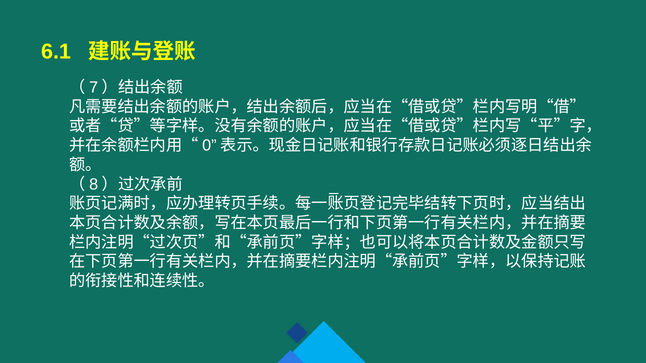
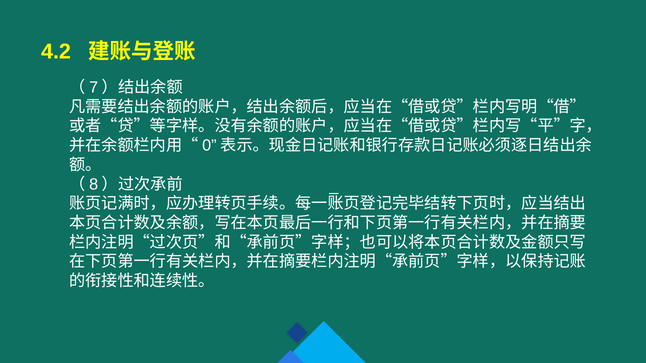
6.1: 6.1 -> 4.2 (56, 52)
